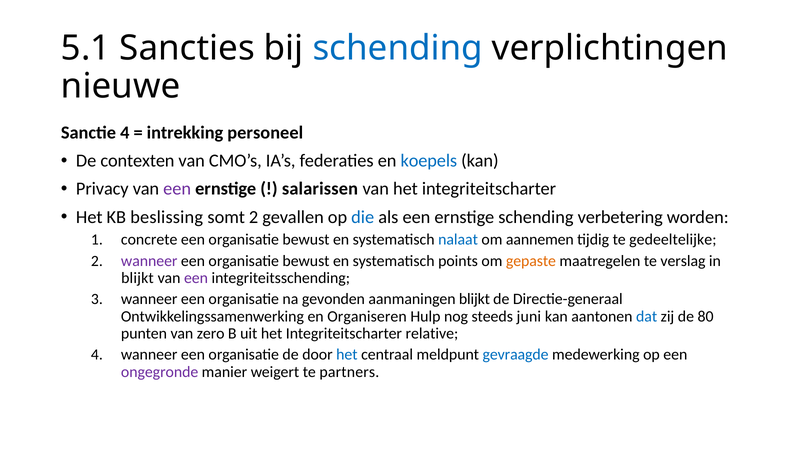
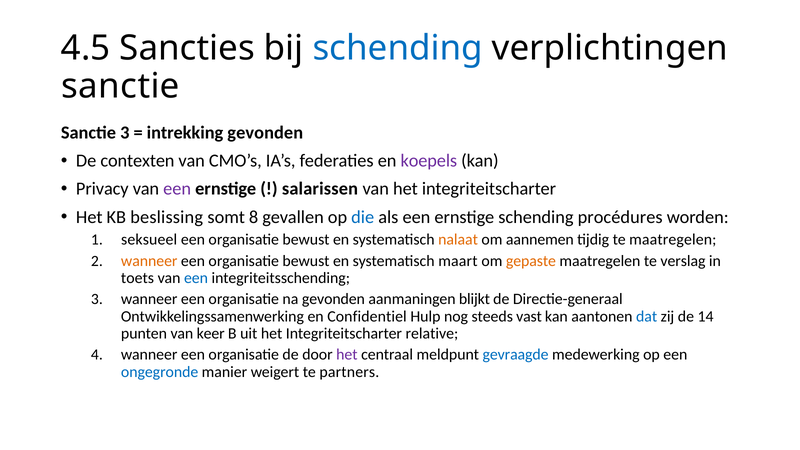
5.1: 5.1 -> 4.5 (86, 48)
nieuwe: nieuwe -> sanctie (120, 86)
Sanctie 4: 4 -> 3 (125, 133)
intrekking personeel: personeel -> gevonden (265, 133)
koepels colour: blue -> purple (429, 161)
somt 2: 2 -> 8 (254, 217)
verbetering: verbetering -> procédures (620, 217)
concrete: concrete -> seksueel (149, 240)
nalaat colour: blue -> orange (458, 240)
te gedeeltelijke: gedeeltelijke -> maatregelen (673, 240)
wanneer colour: purple -> orange (149, 261)
points: points -> maart (458, 261)
blijkt: blijkt -> toets (138, 278)
een colour: purple -> blue (196, 278)
Organiseren: Organiseren -> Confidentiel (367, 316)
juni: juni -> vast (529, 316)
80: 80 -> 14 (706, 316)
zero: zero -> keer (211, 333)
het colour: blue -> purple (347, 355)
ongegronde colour: purple -> blue (160, 372)
